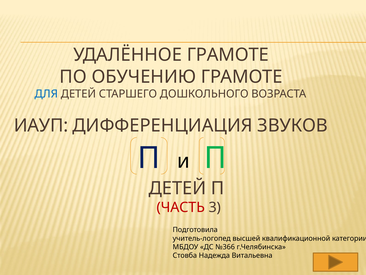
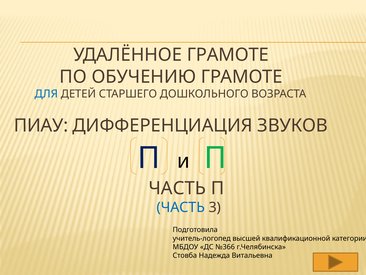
ИАУП: ИАУП -> ПИАУ (41, 125)
ДЕТЕЙ: ДЕТЕЙ -> ЧАСТЬ (177, 188)
ЧАСТЬ colour: red -> blue (181, 207)
